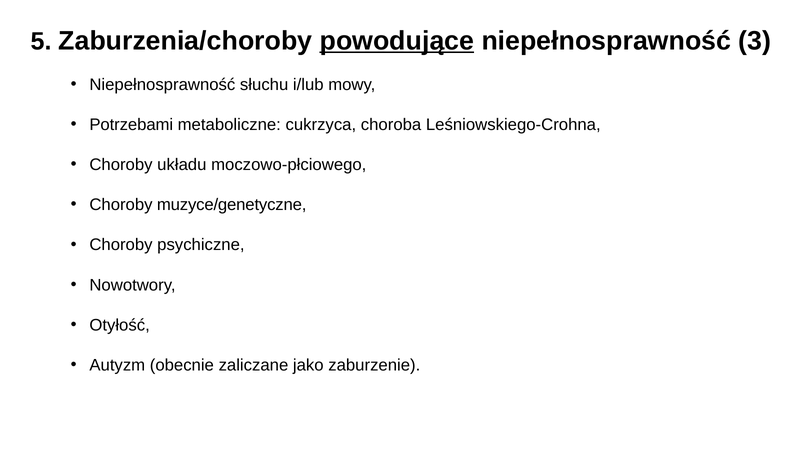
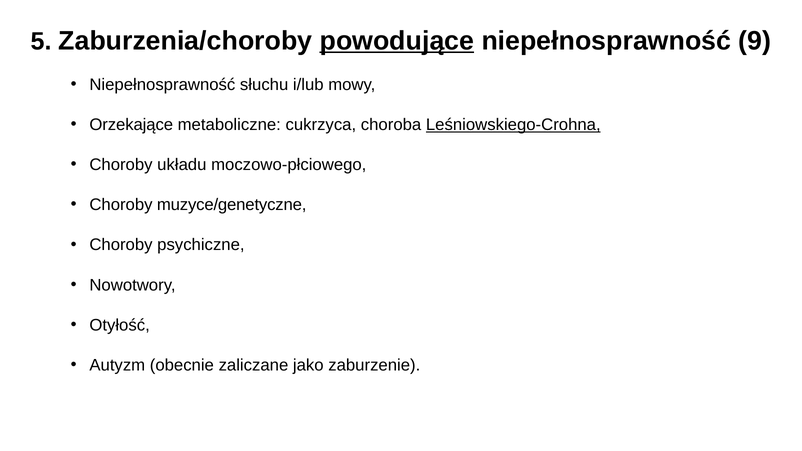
3: 3 -> 9 (755, 41)
Potrzebami: Potrzebami -> Orzekające (131, 125)
Leśniowskiego-Crohna underline: none -> present (513, 125)
